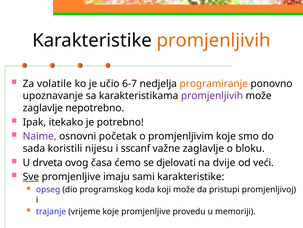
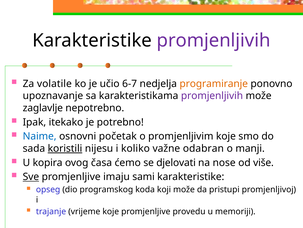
promjenljivih colour: orange -> purple (214, 40)
Naime colour: purple -> blue (40, 136)
koristili underline: none -> present (65, 148)
sscanf: sscanf -> koliko (135, 148)
važne zaglavlje: zaglavlje -> odabran (203, 148)
bloku: bloku -> manji (250, 148)
drveta: drveta -> kopira (48, 162)
dvije: dvije -> nose (224, 162)
veći: veći -> više (263, 162)
